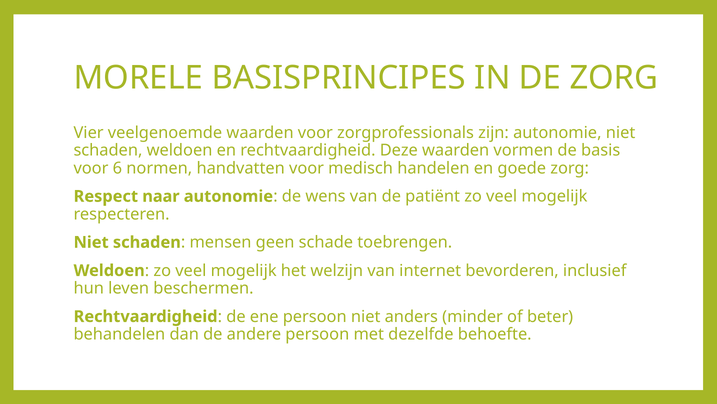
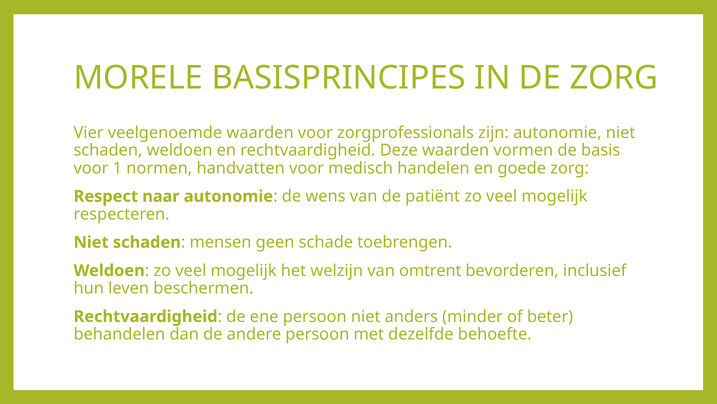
6: 6 -> 1 (117, 168)
internet: internet -> omtrent (430, 270)
